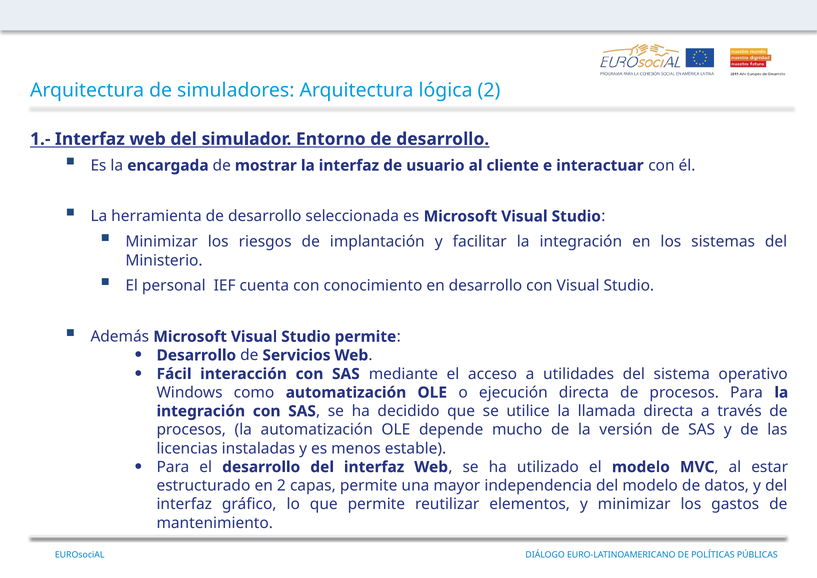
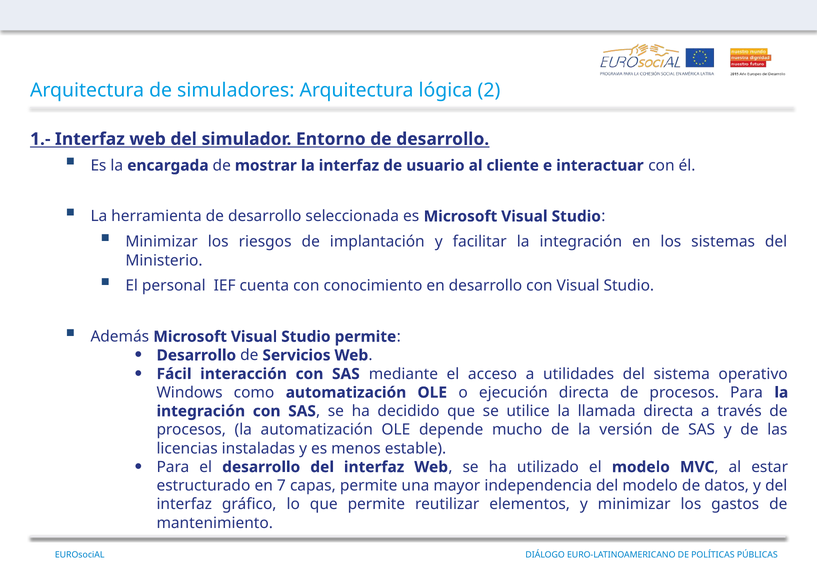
en 2: 2 -> 7 (281, 486)
